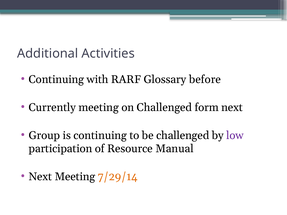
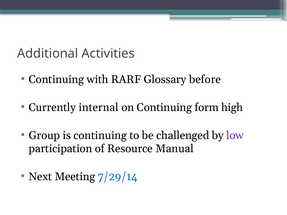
Currently meeting: meeting -> internal (99, 107)
on Challenged: Challenged -> Continuing (164, 107)
form next: next -> high (232, 107)
7/29/14 colour: orange -> blue (118, 177)
